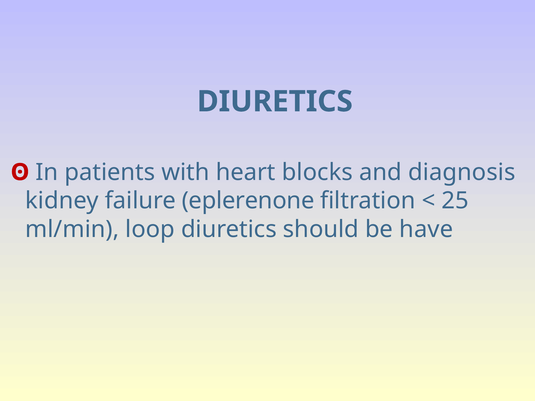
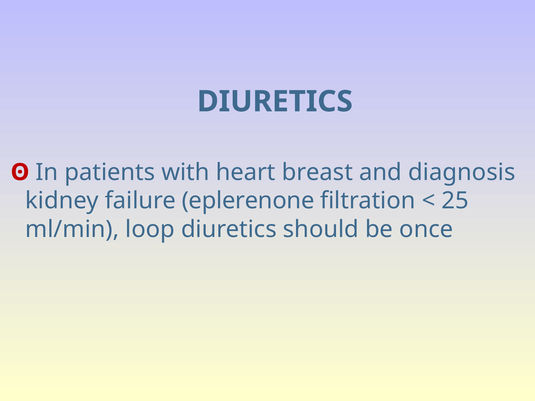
blocks: blocks -> breast (317, 172)
have: have -> once (426, 229)
